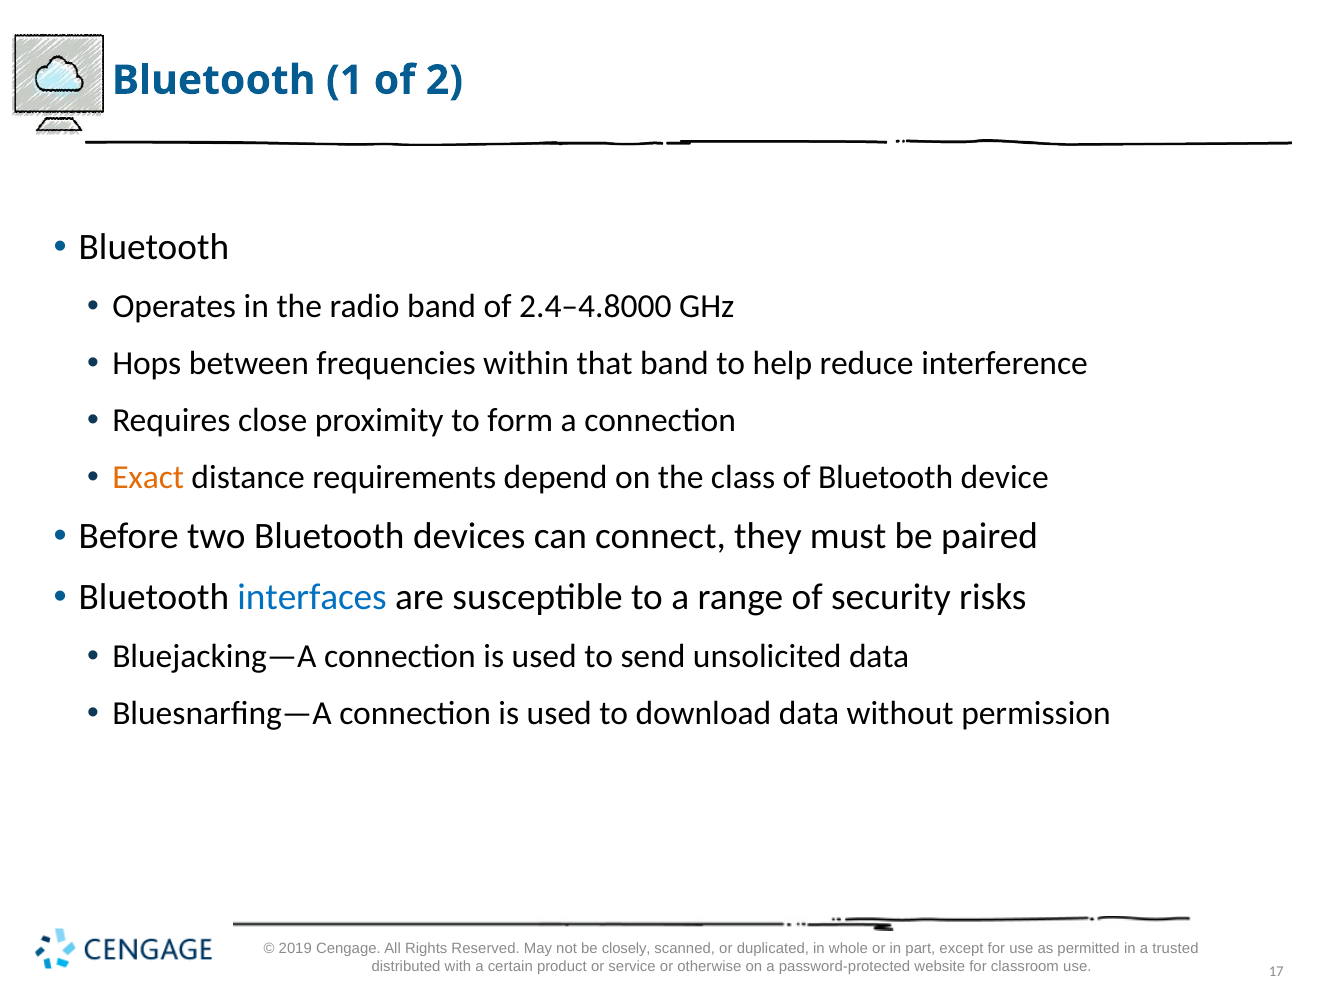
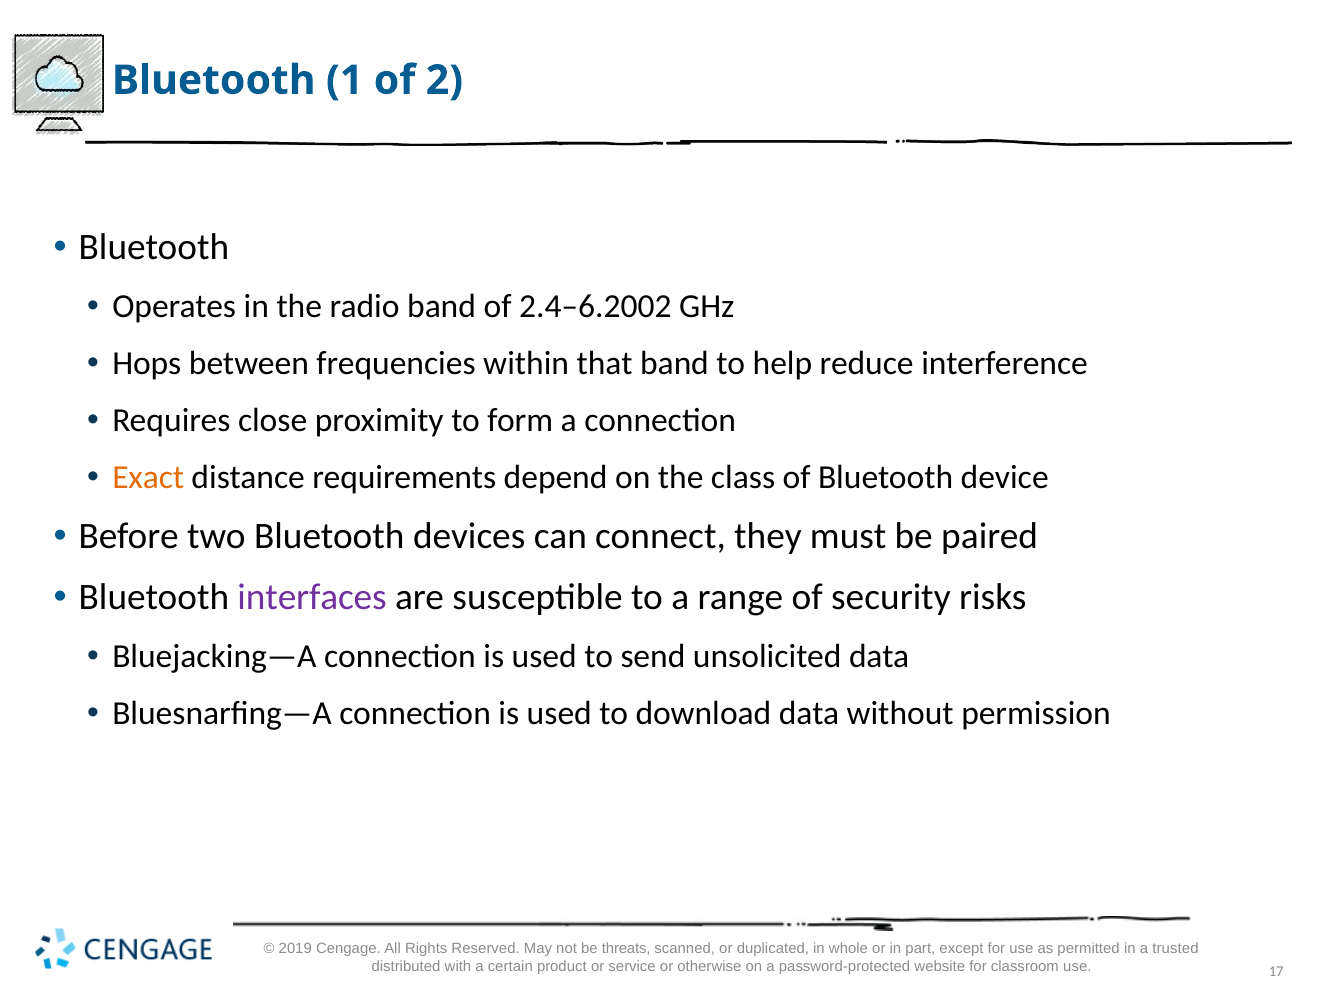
2.4–4.8000: 2.4–4.8000 -> 2.4–6.2002 (595, 307)
interfaces colour: blue -> purple (312, 598)
closely: closely -> threats (626, 949)
